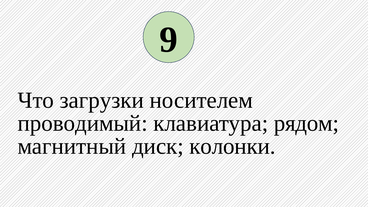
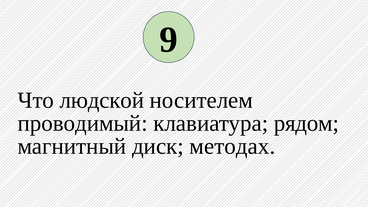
загрузки: загрузки -> людской (102, 100)
колонки: колонки -> методах (232, 146)
